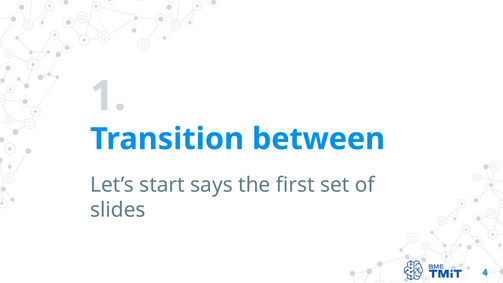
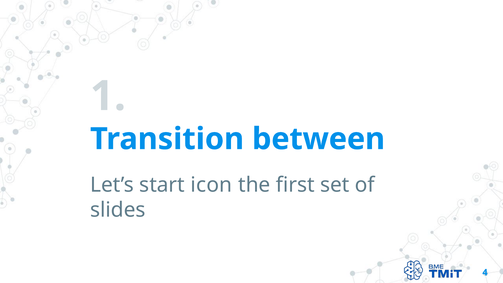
says: says -> icon (211, 185)
